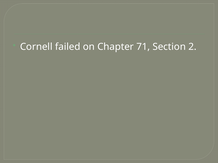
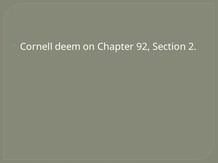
failed: failed -> deem (68, 47)
71: 71 -> 92 (143, 47)
